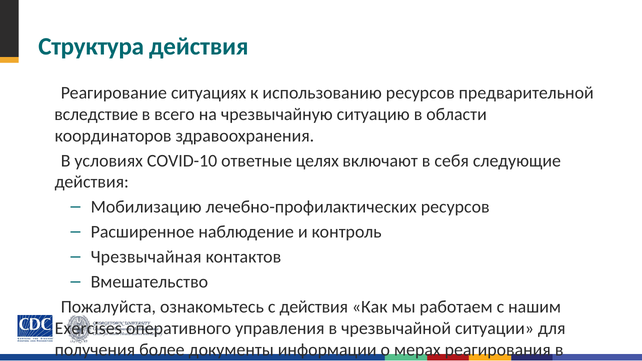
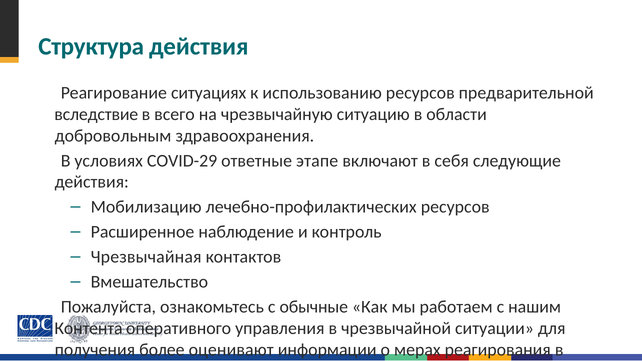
координаторов: координаторов -> добровольным (113, 136)
COVID-10: COVID-10 -> COVID-29 (182, 161)
целях: целях -> этапе (317, 161)
с действия: действия -> обычные (314, 307)
Exercises: Exercises -> Контента (88, 328)
документы: документы -> оценивают (231, 350)
